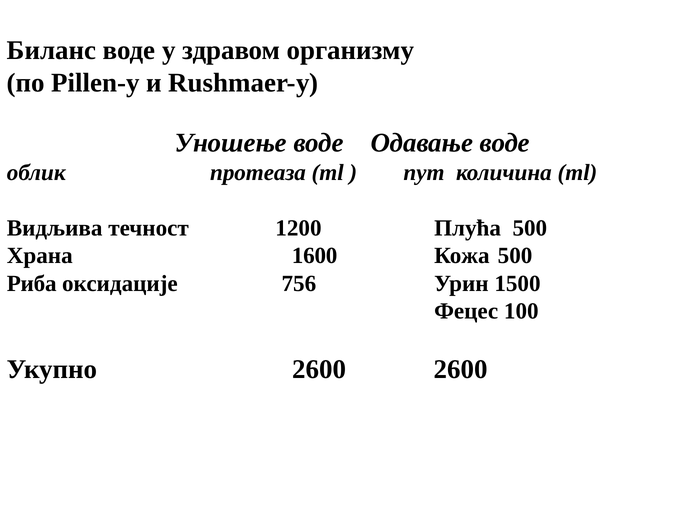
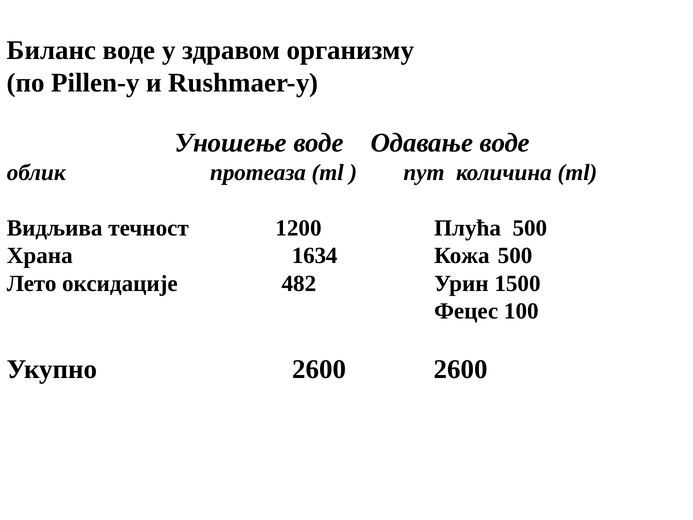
1600: 1600 -> 1634 (315, 256)
Риба: Риба -> Лето (32, 283)
756: 756 -> 482 (299, 283)
